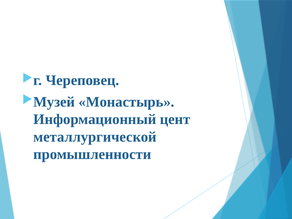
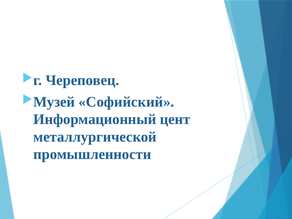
Монастырь: Монастырь -> Софийский (126, 102)
